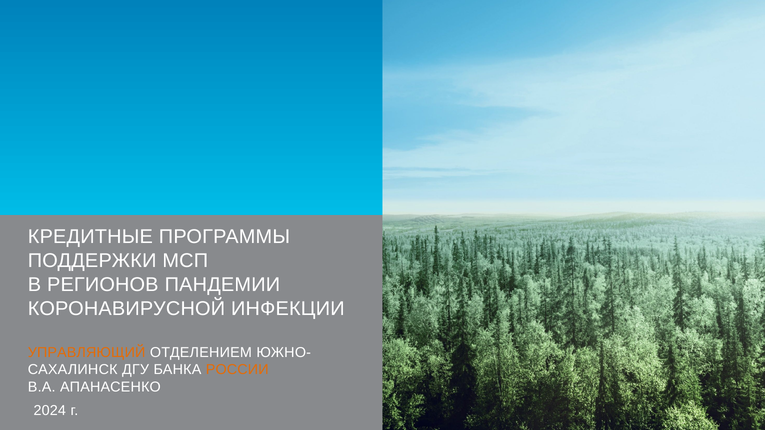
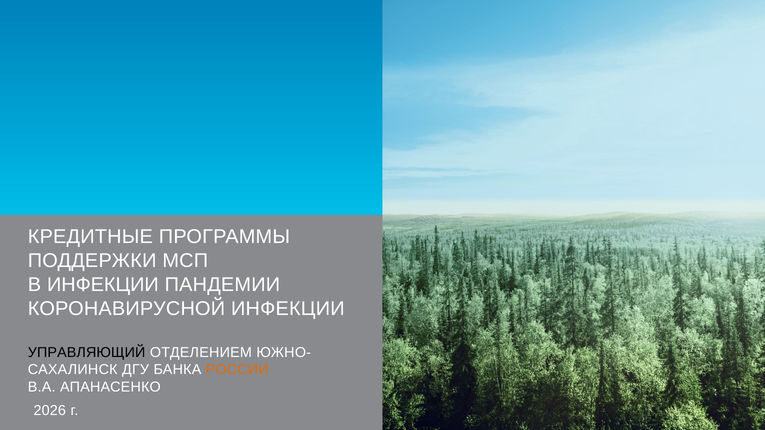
В РЕГИОНОВ: РЕГИОНОВ -> ИНФЕКЦИИ (103, 285)
УПРАВЛЯЮЩИЙ colour: orange -> black (87, 353)
2024: 2024 -> 2026 (50, 411)
